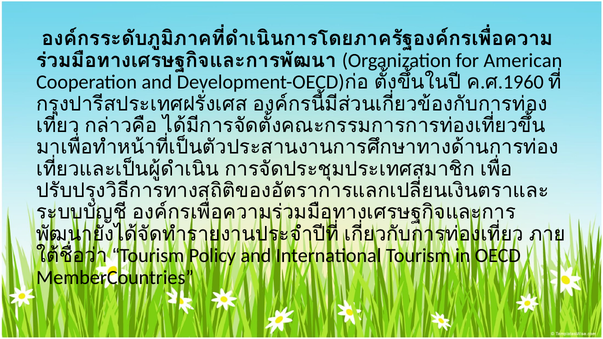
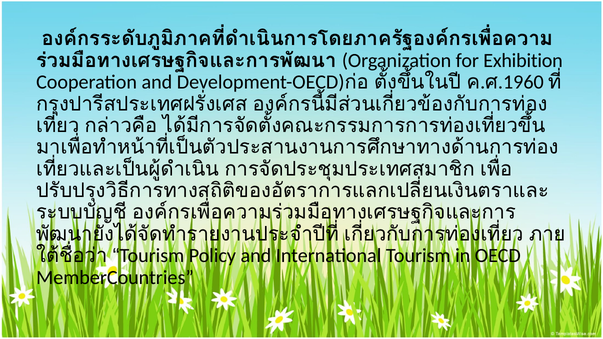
American: American -> Exhibition (523, 61)
